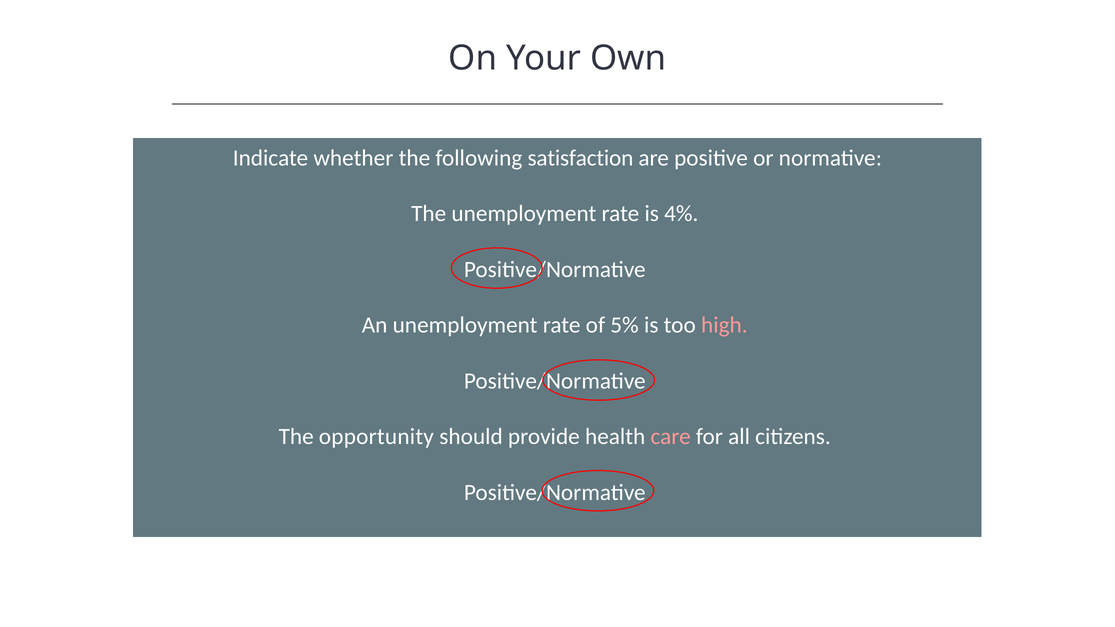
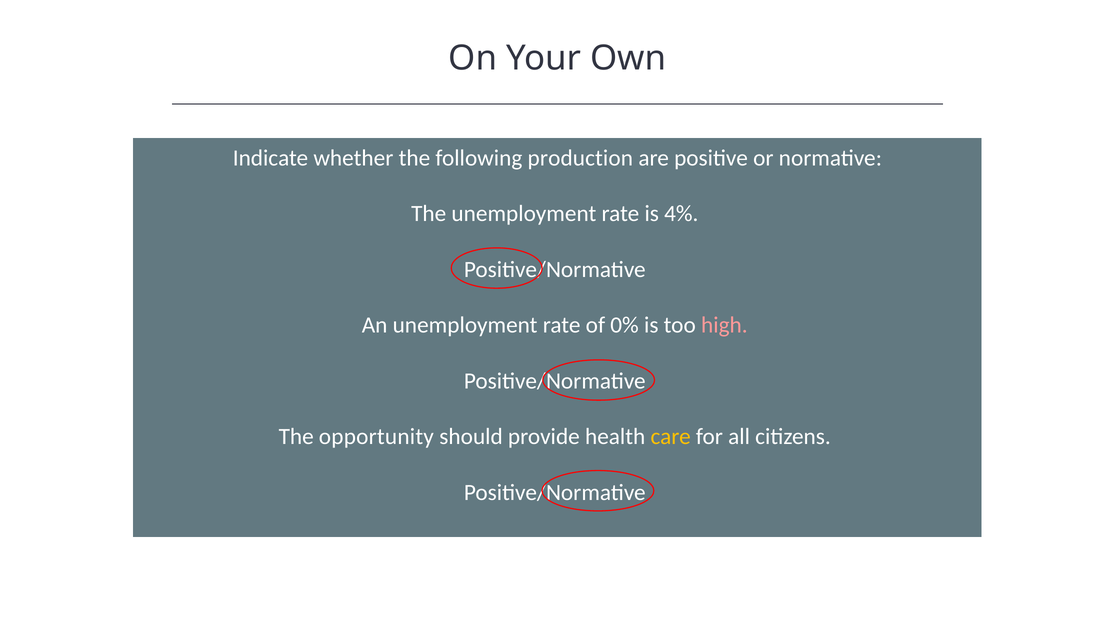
satisfaction: satisfaction -> production (580, 158)
5%: 5% -> 0% (625, 325)
care colour: pink -> yellow (671, 437)
